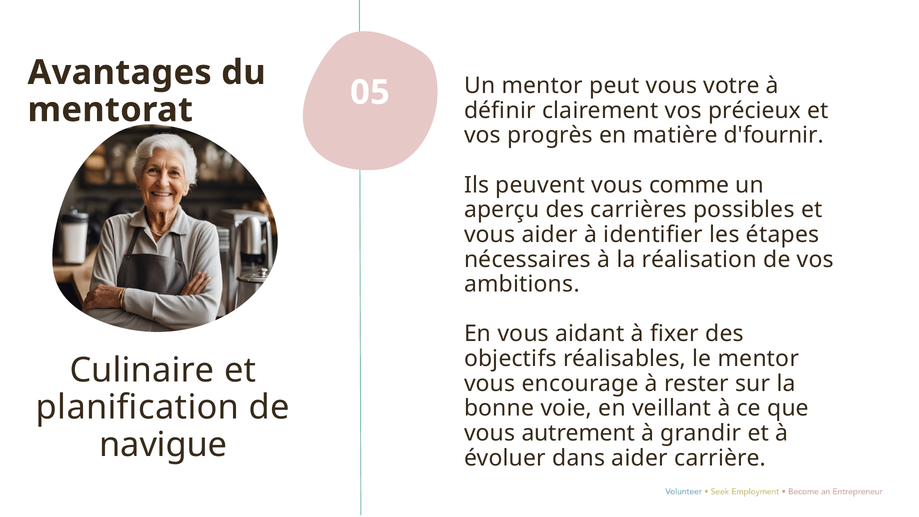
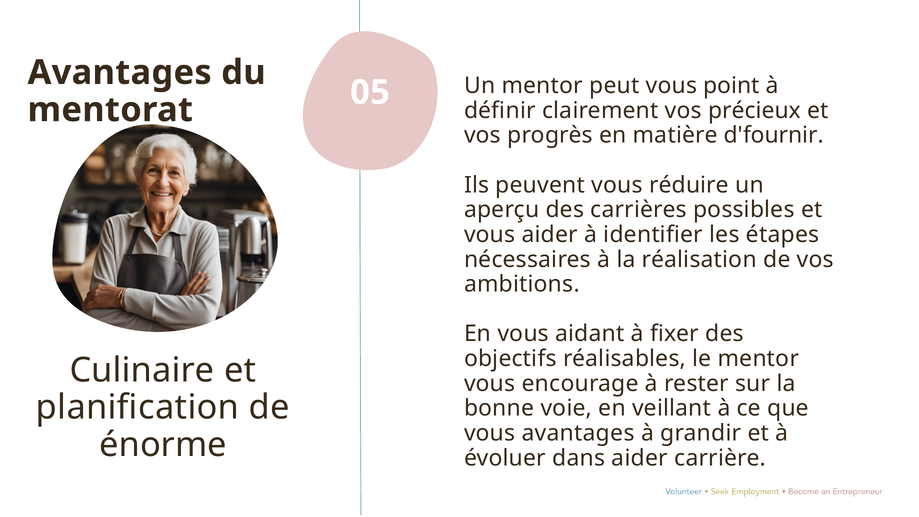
votre: votre -> point (732, 86)
comme: comme -> réduire (689, 185)
vous autrement: autrement -> avantages (578, 433)
navigue: navigue -> énorme (163, 445)
